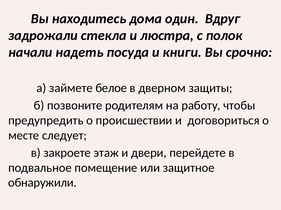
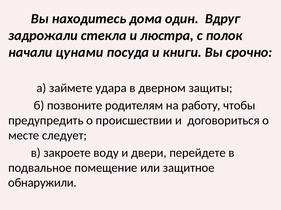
надеть: надеть -> цунами (80, 53)
белое: белое -> удара (111, 88)
этаж: этаж -> воду (106, 153)
